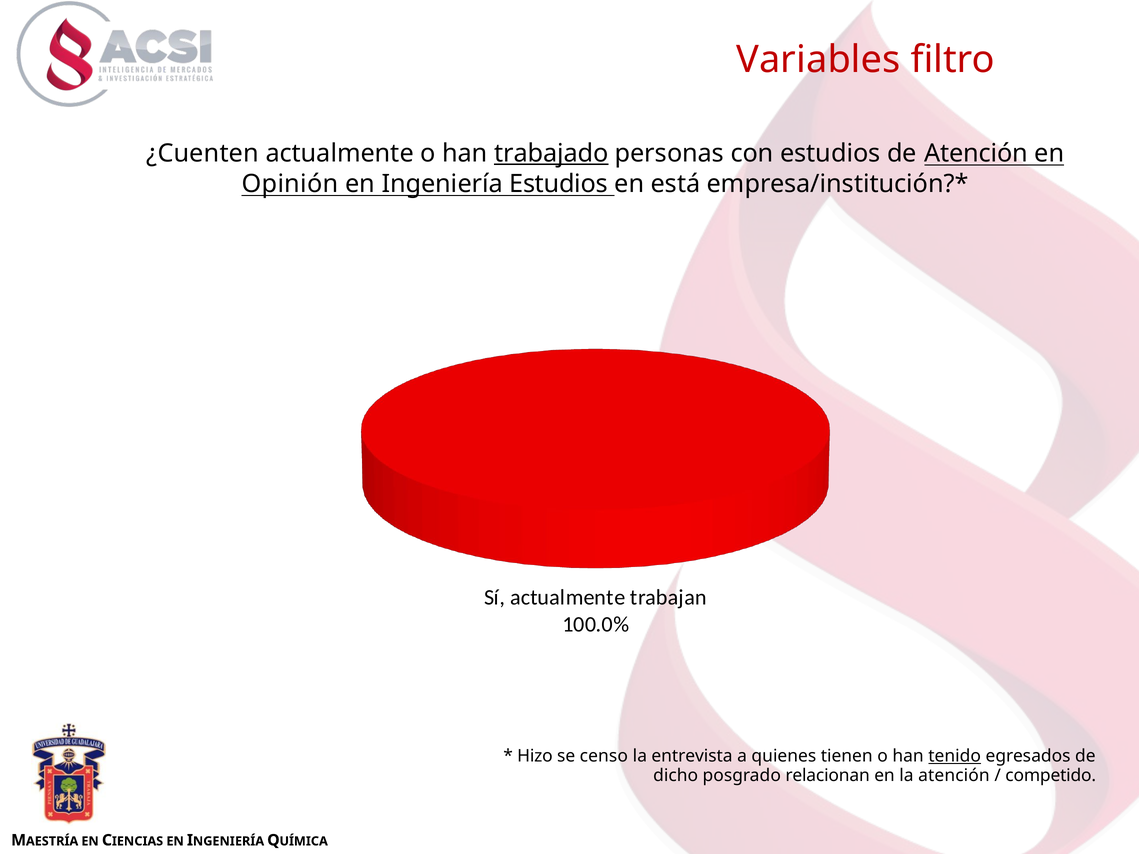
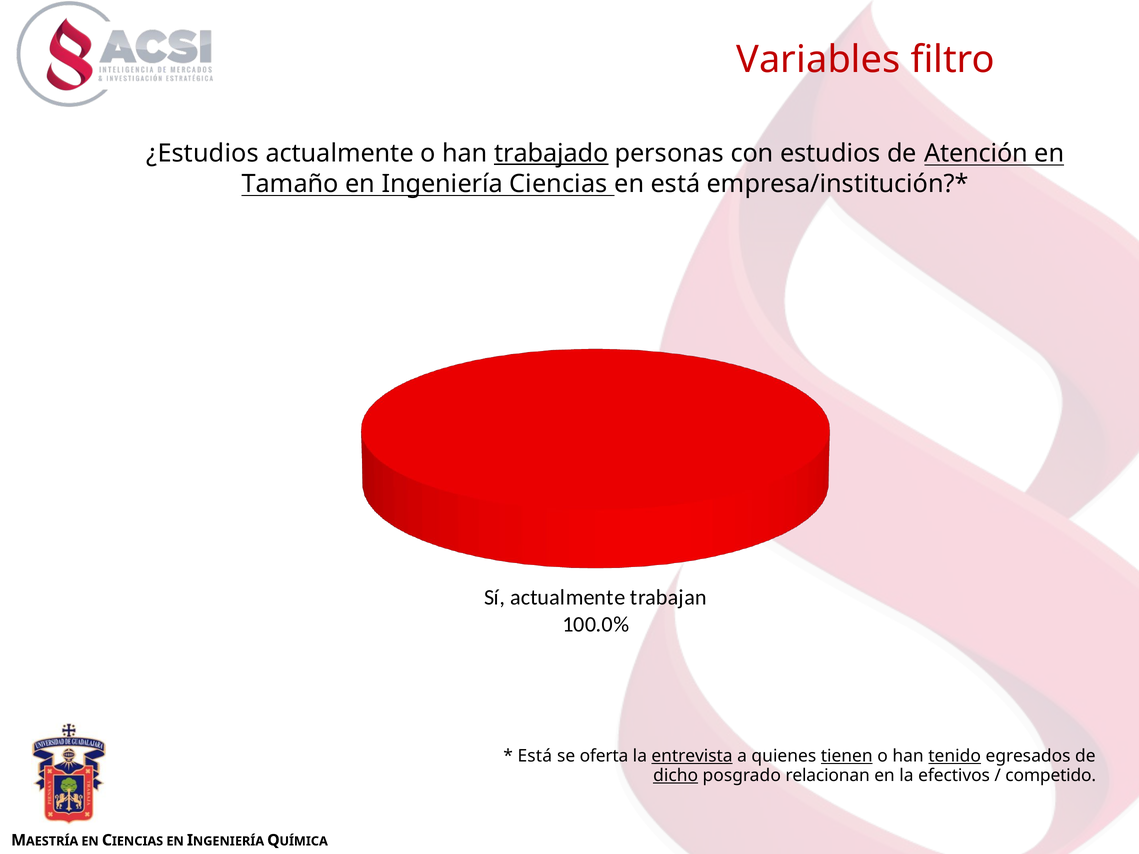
¿Cuenten: ¿Cuenten -> ¿Estudios (203, 154)
Opinión: Opinión -> Tamaño (290, 184)
Ingeniería Estudios: Estudios -> Ciencias (558, 184)
Hizo: Hizo -> Está (535, 756)
censo: censo -> oferta (604, 756)
entrevista underline: none -> present (692, 756)
tienen underline: none -> present (847, 756)
dicho underline: none -> present (676, 776)
la atención: atención -> efectivos (954, 776)
